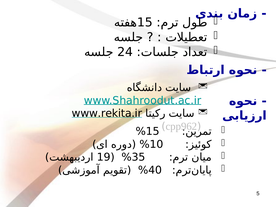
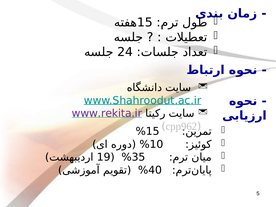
www.rekita.ir colour: black -> purple (107, 113)
